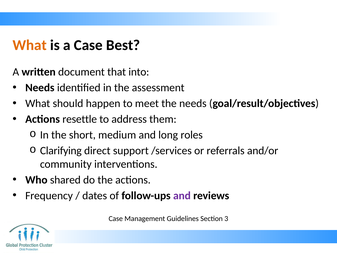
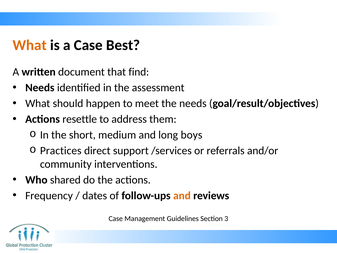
into: into -> find (139, 72)
roles: roles -> boys (192, 135)
Clarifying: Clarifying -> Practices (61, 150)
and colour: purple -> orange (182, 195)
